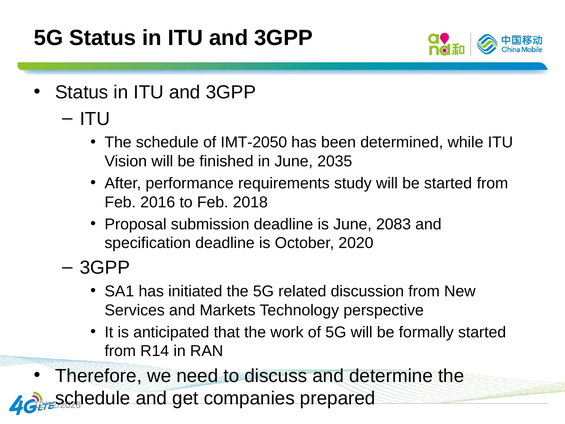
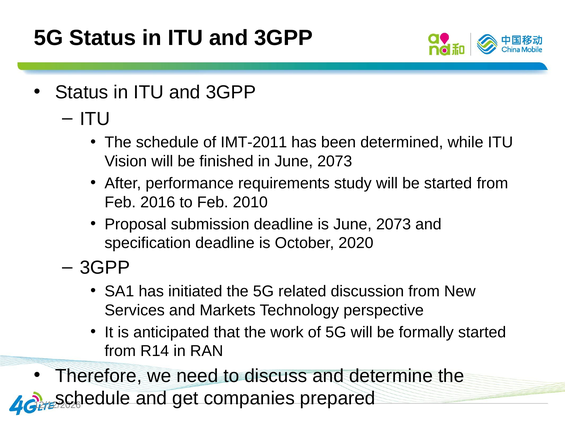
IMT-2050: IMT-2050 -> IMT-2011 (254, 142)
in June 2035: 2035 -> 2073 (335, 161)
2018: 2018 -> 2010 (250, 202)
is June 2083: 2083 -> 2073 (394, 224)
